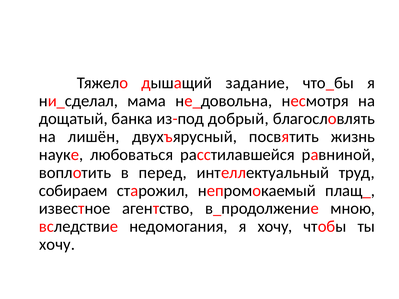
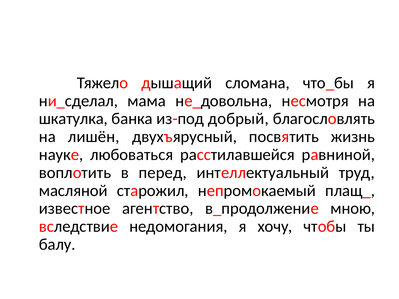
задание: задание -> сломана (258, 83)
дощатый: дощатый -> шкатулка (73, 119)
собираем: собираем -> масляной (73, 191)
хочу: хочу -> балу (57, 245)
